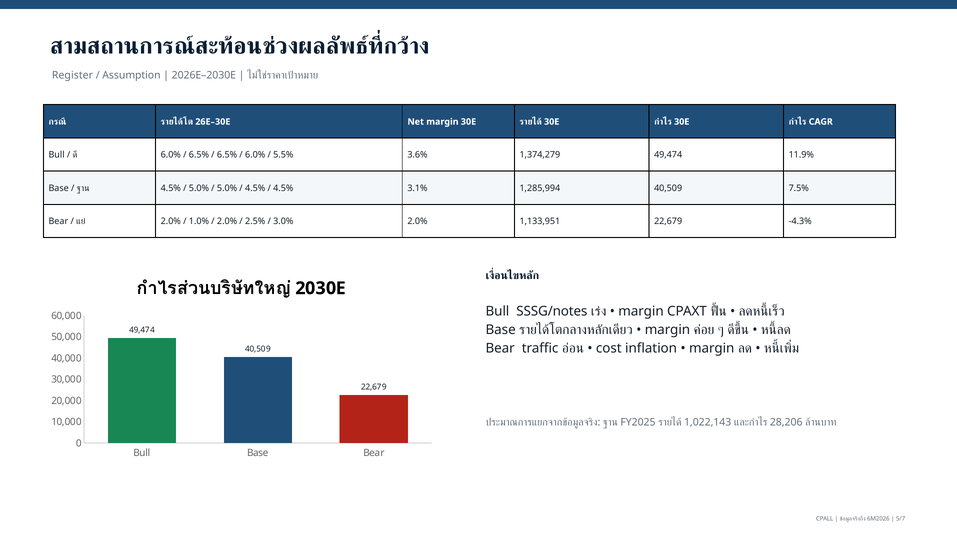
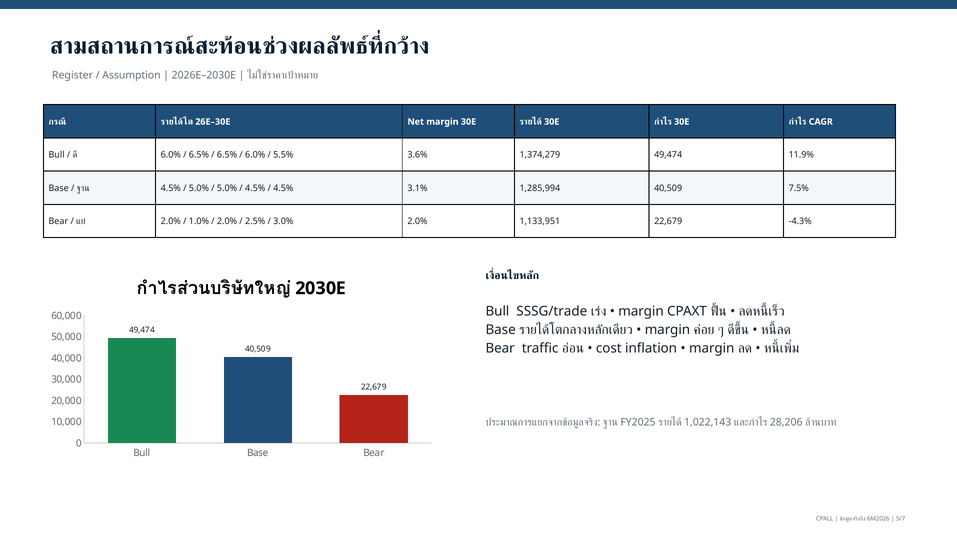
SSSG/notes: SSSG/notes -> SSSG/trade (552, 312)
